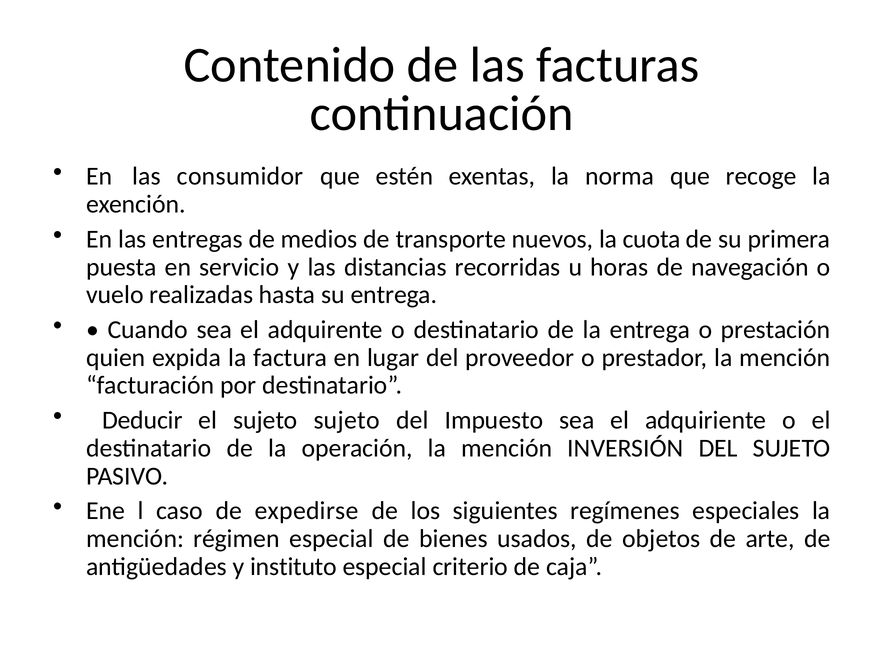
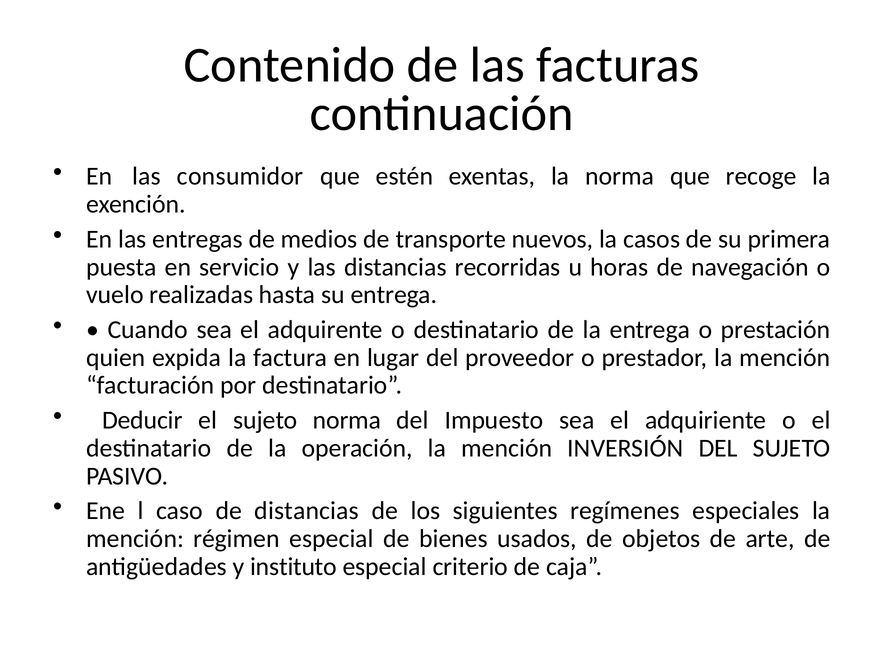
cuota: cuota -> casos (652, 239)
sujeto sujeto: sujeto -> norma (347, 420)
de expedirse: expedirse -> distancias (307, 511)
